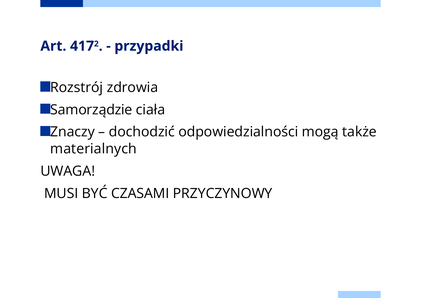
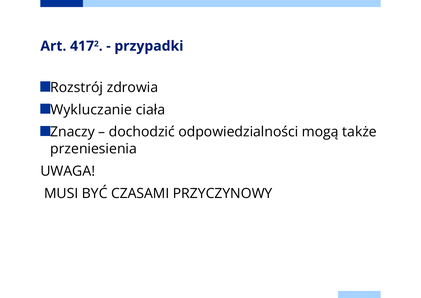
Samorządzie: Samorządzie -> Wykluczanie (91, 110)
materialnych: materialnych -> przeniesienia (94, 149)
